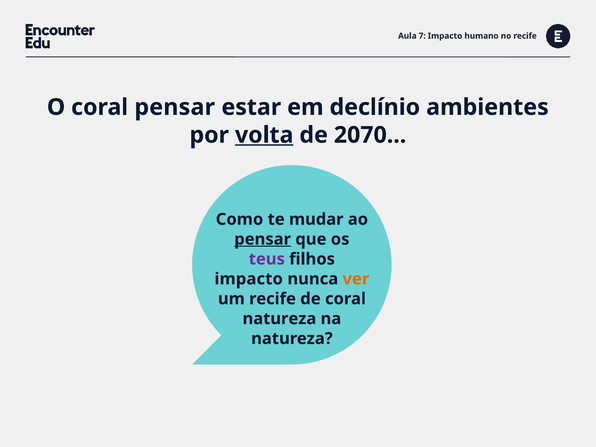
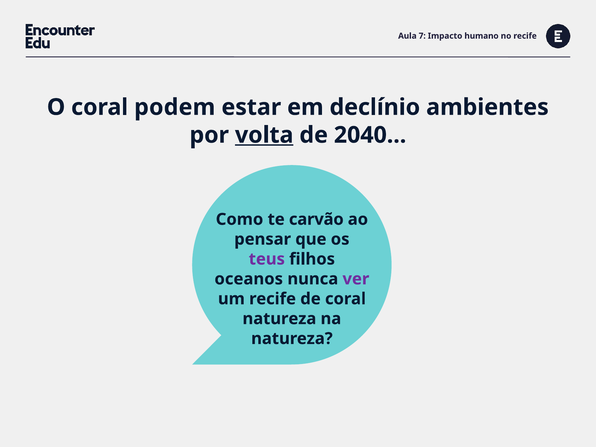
coral pensar: pensar -> podem (175, 107)
2070: 2070 -> 2040 (370, 135)
mudar: mudar -> carvão (316, 219)
pensar underline: present -> none (263, 239)
impacto: impacto -> oceanos (249, 279)
ver colour: orange -> purple (356, 279)
